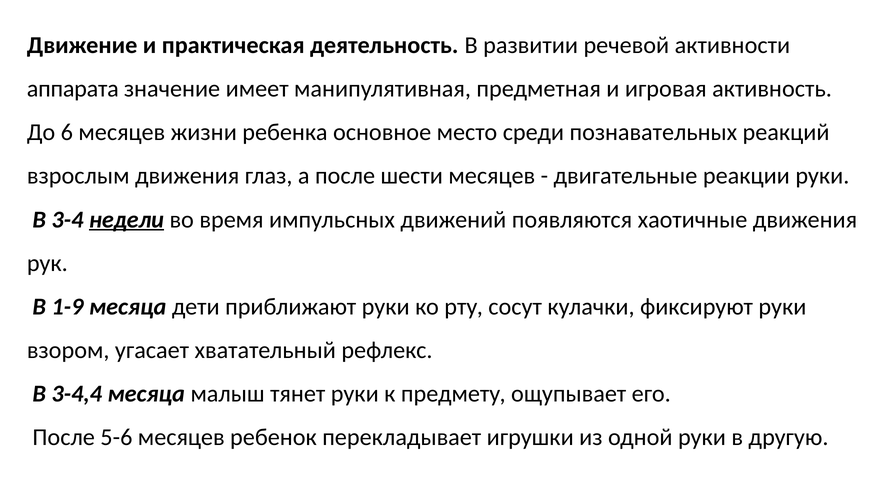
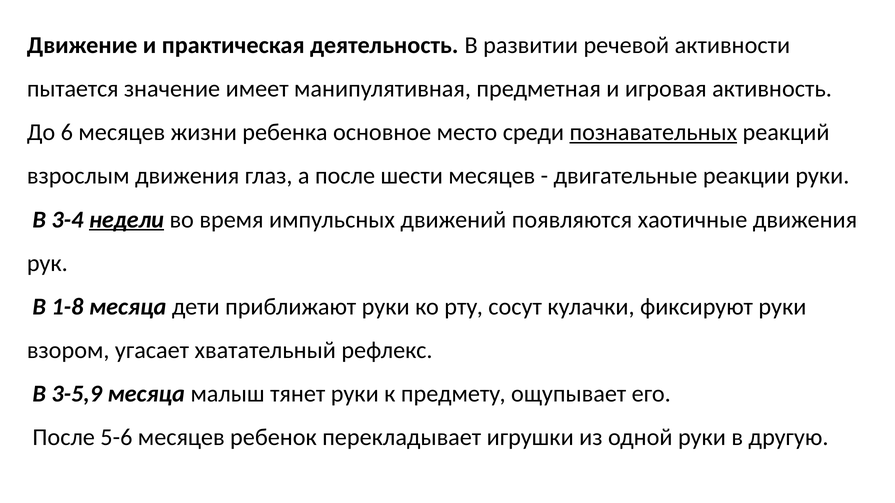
аппарата: аппарата -> пытается (73, 89)
познавательных underline: none -> present (653, 133)
1-9: 1-9 -> 1-8 (67, 307)
3-4,4: 3-4,4 -> 3-5,9 (77, 394)
